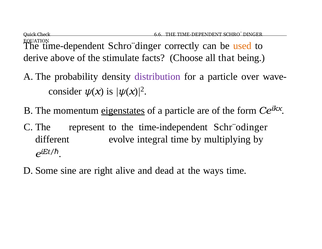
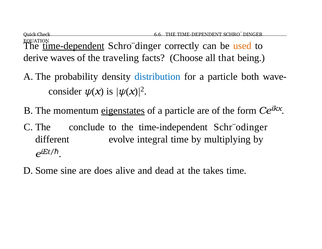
time-dependent underline: none -> present (73, 46)
above: above -> waves (63, 58)
stimulate: stimulate -> traveling (121, 58)
distribution colour: purple -> blue (157, 77)
over: over -> both (250, 77)
represent: represent -> conclude (87, 127)
right: right -> does (103, 171)
ways: ways -> takes (213, 171)
